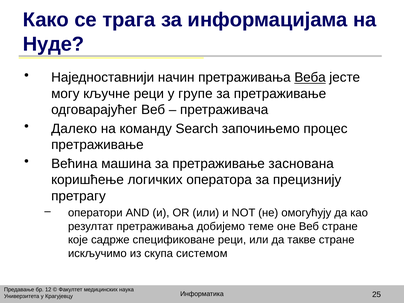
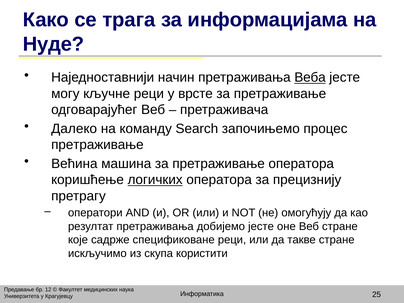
групе: групе -> врсте (196, 94)
претраживање заснована: заснована -> оператора (301, 164)
логичких underline: none -> present (155, 180)
добијемо теме: теме -> јесте (261, 226)
системом: системом -> користити (202, 253)
